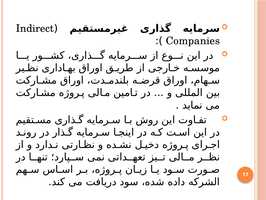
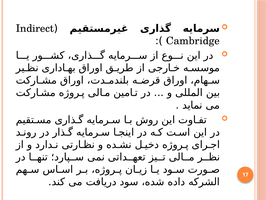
Companies: Companies -> Cambridge (193, 41)
